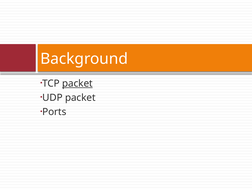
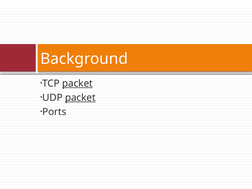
packet underline: none -> present (80, 98)
